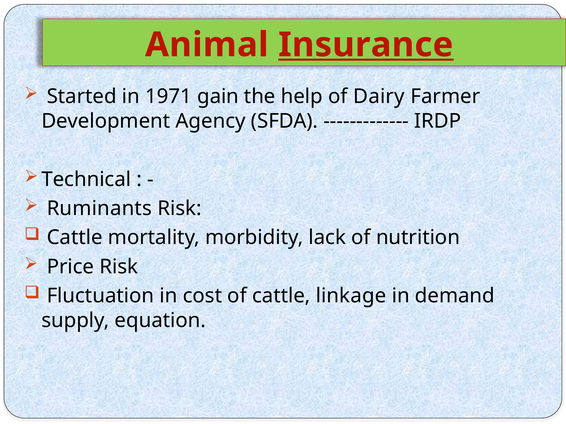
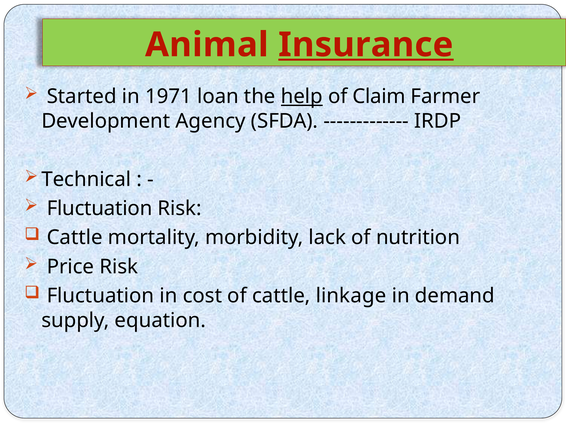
gain: gain -> loan (218, 97)
help underline: none -> present (302, 97)
Dairy: Dairy -> Claim (379, 97)
Ruminants: Ruminants -> Fluctuation (100, 209)
